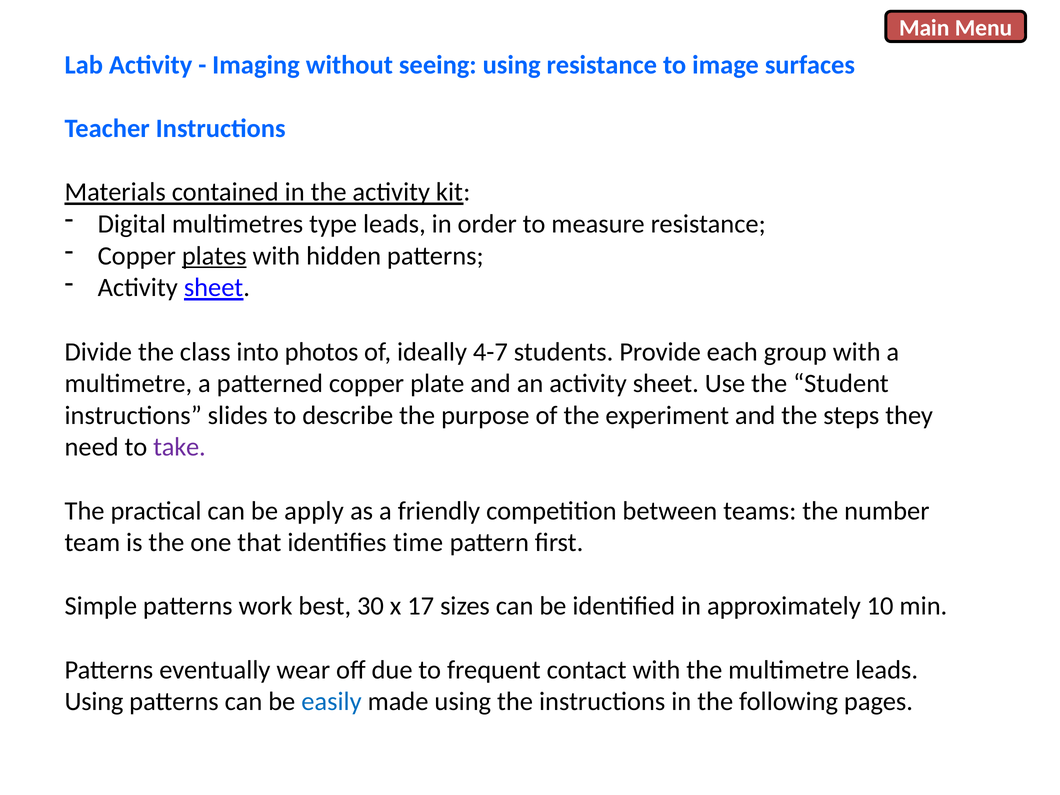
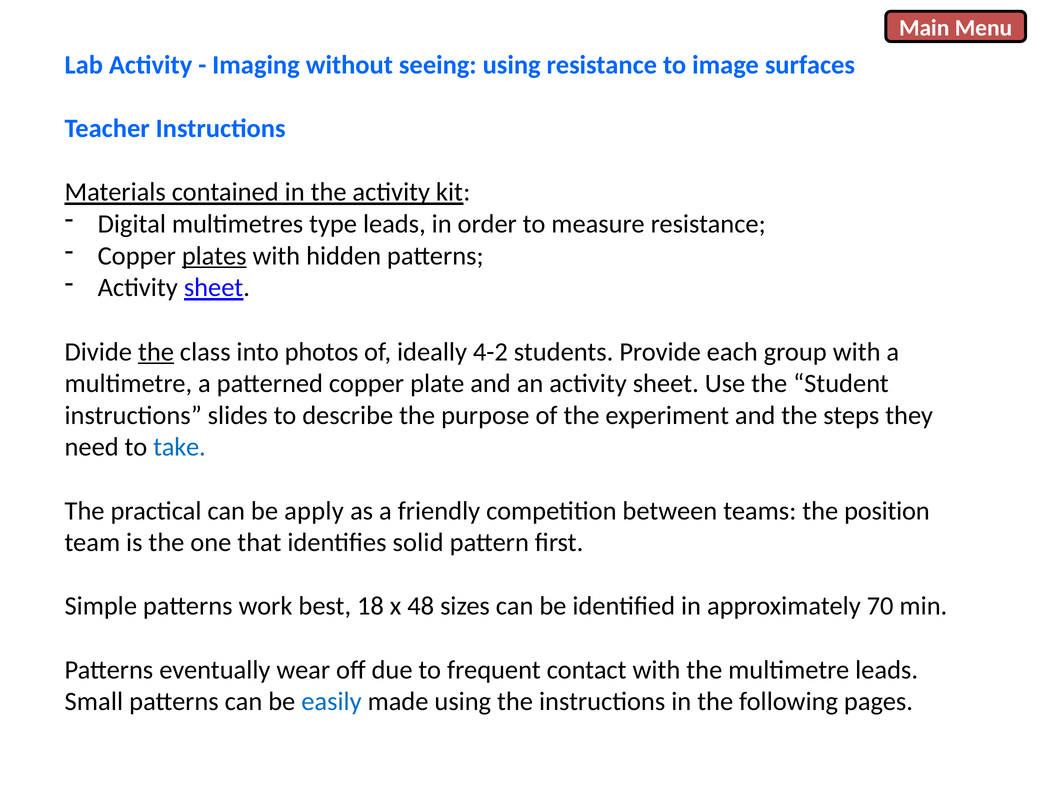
the underline: none -> present (156, 352)
4-7: 4-7 -> 4-2 (490, 352)
take colour: purple -> blue (179, 447)
number: number -> position (887, 511)
time: time -> solid (418, 543)
30: 30 -> 18 (370, 606)
17: 17 -> 48 (421, 606)
10: 10 -> 70 (880, 606)
Using: Using -> Small (94, 702)
